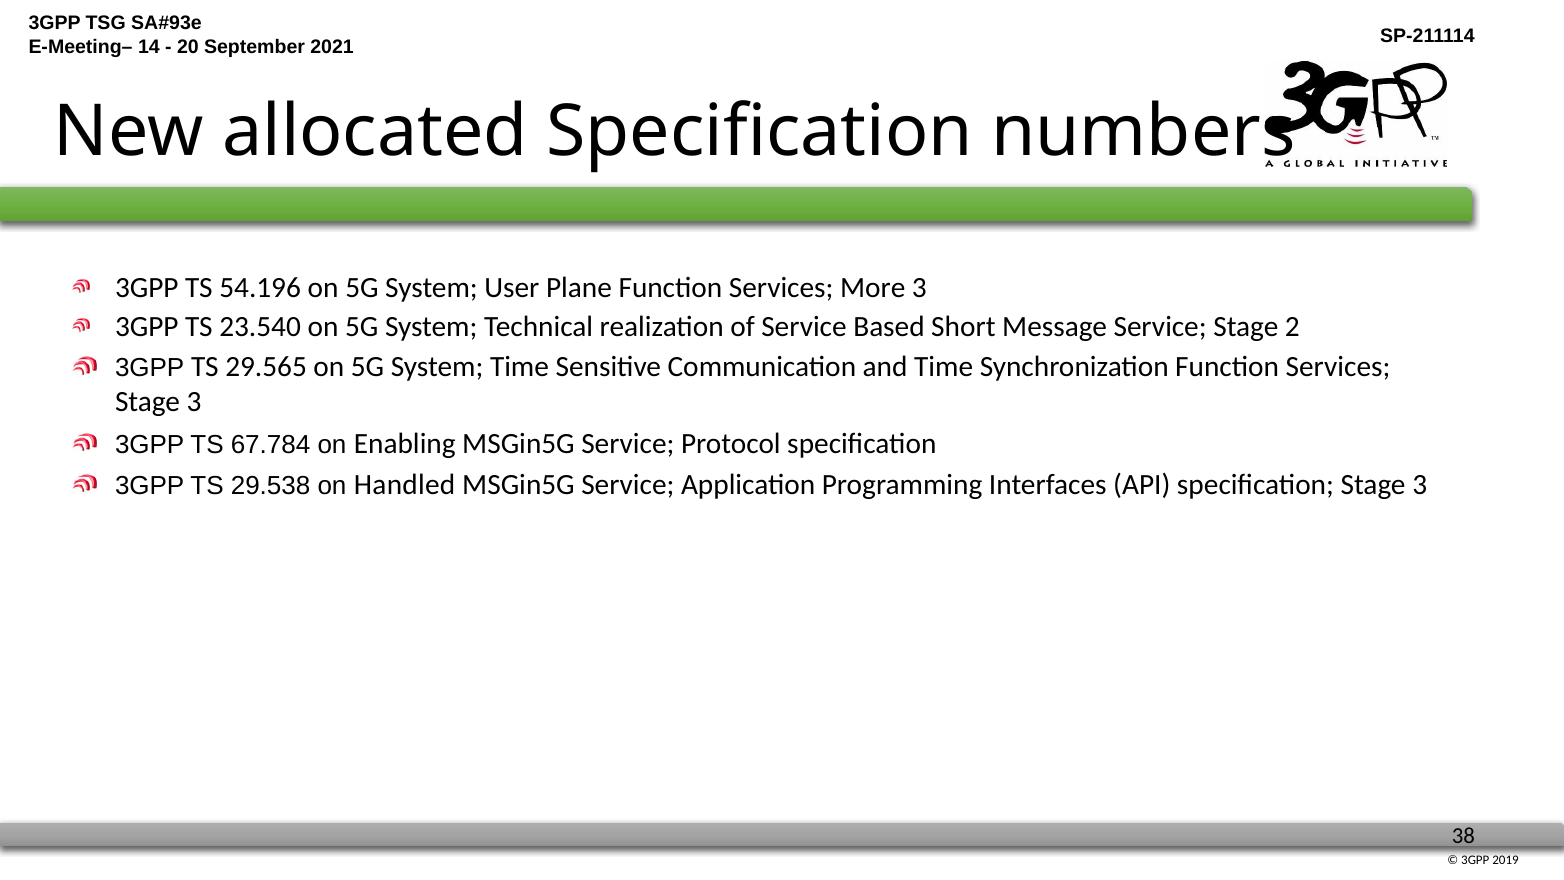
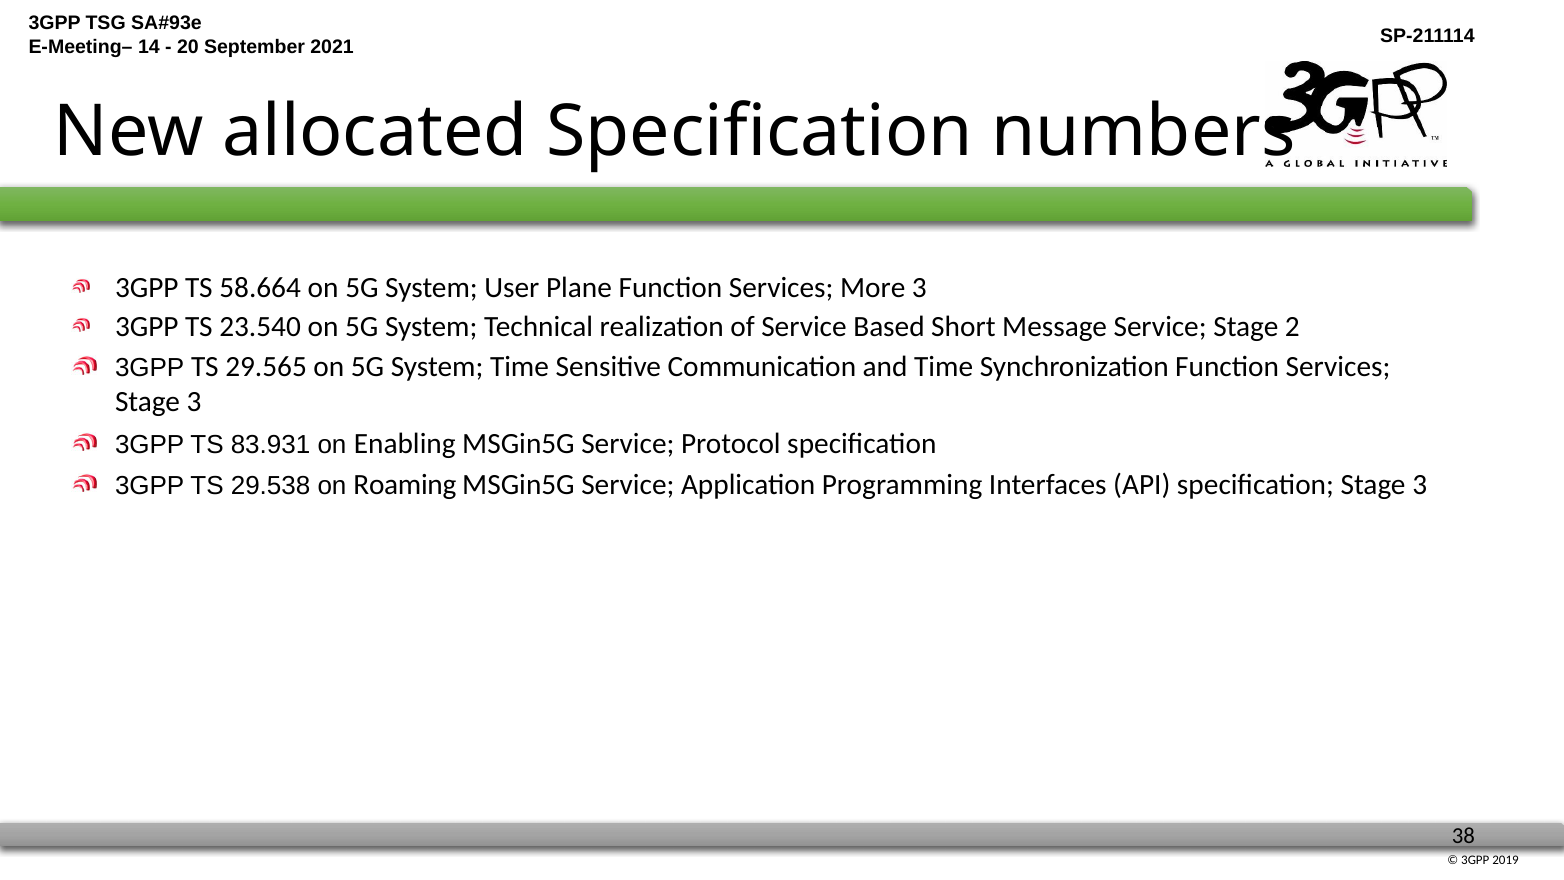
54.196: 54.196 -> 58.664 (260, 287)
67.784: 67.784 -> 83.931 (271, 444)
Handled: Handled -> Roaming (405, 484)
